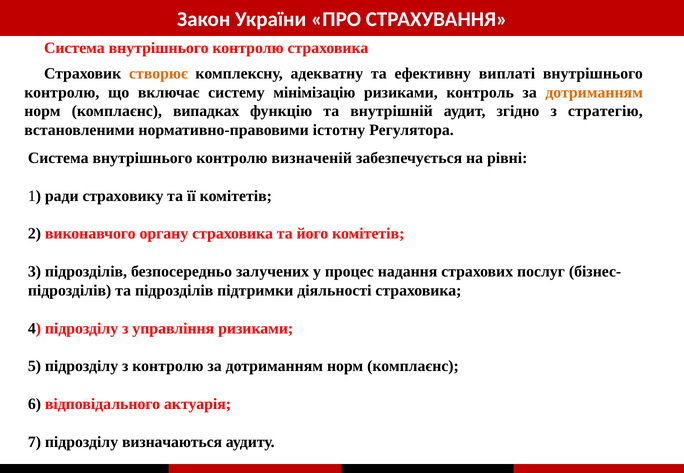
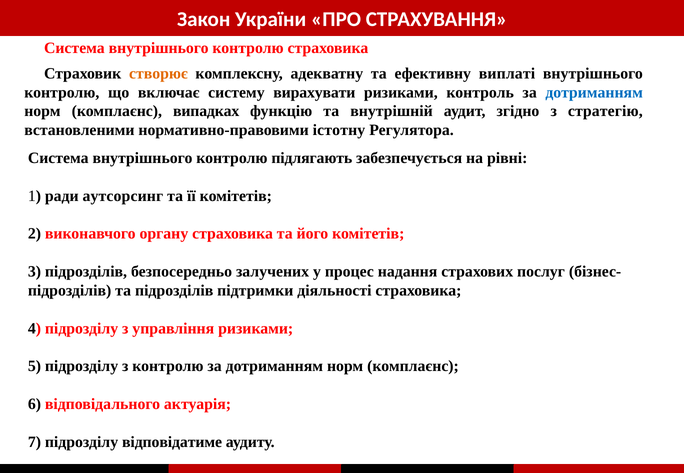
мінімізацію: мінімізацію -> вирахувати (314, 92)
дотриманням colour: orange -> blue (594, 92)
визначеній: визначеній -> підлягають (312, 158)
страховику: страховику -> аутсорсинг (123, 196)
визначаються: визначаються -> відповідатиме (172, 442)
